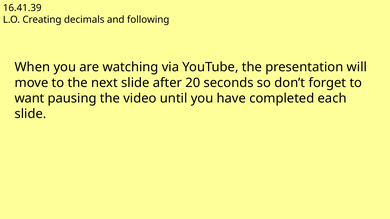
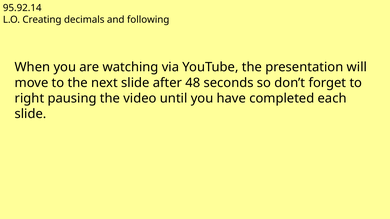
16.41.39: 16.41.39 -> 95.92.14 (22, 8)
20: 20 -> 48 (193, 83)
want: want -> right (29, 98)
